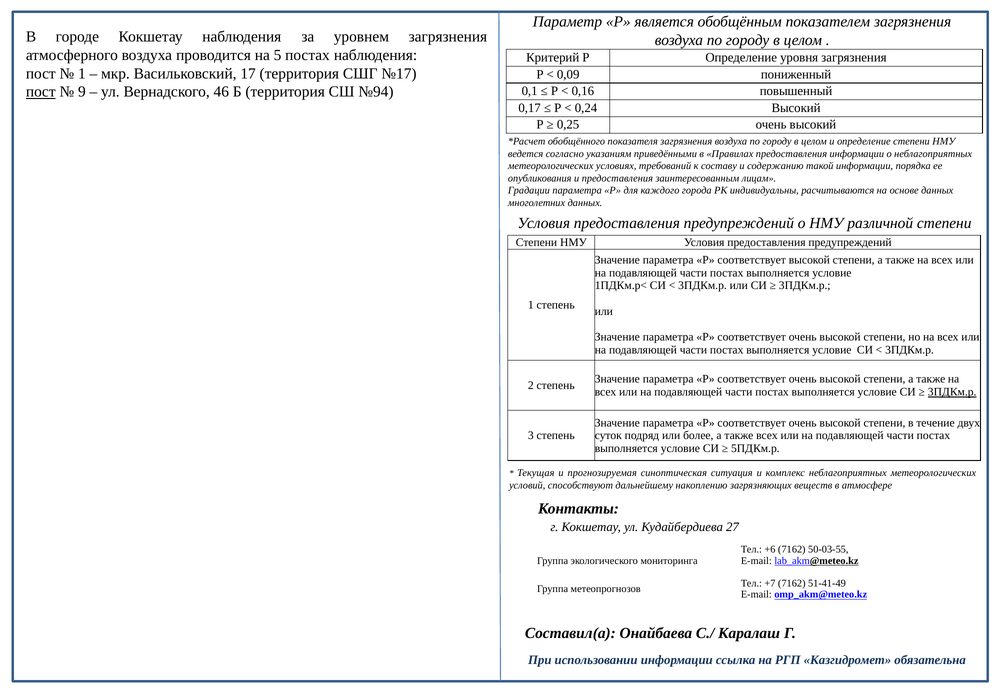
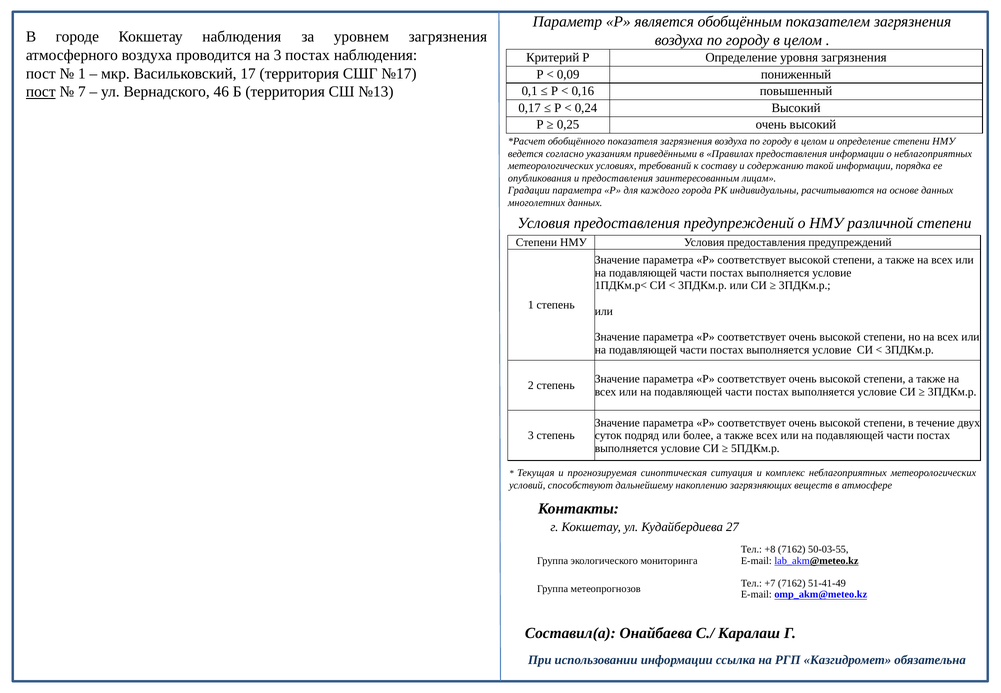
на 5: 5 -> 3 (278, 55)
9: 9 -> 7 (82, 92)
№94: №94 -> №13 (376, 92)
3ПДКм.р underline: present -> none (952, 392)
+6: +6 -> +8 (770, 549)
